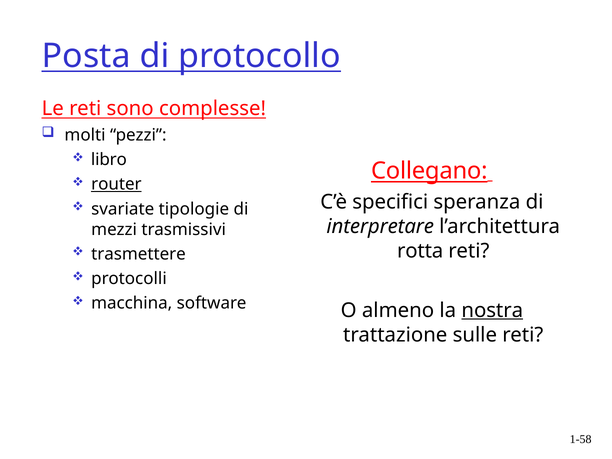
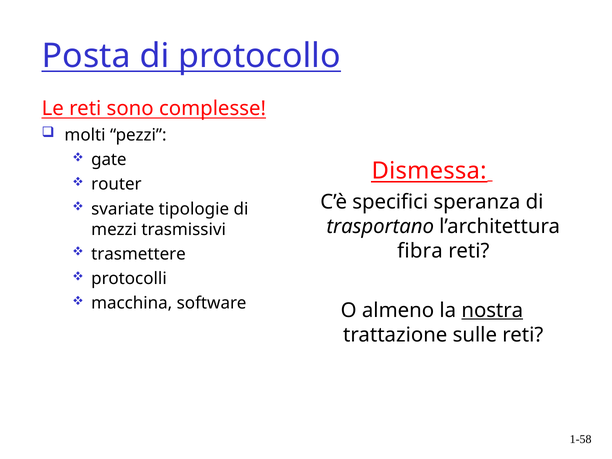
libro: libro -> gate (109, 160)
Collegano: Collegano -> Dismessa (429, 171)
router underline: present -> none (116, 184)
interpretare: interpretare -> trasportano (380, 227)
rotta: rotta -> fibra (420, 251)
